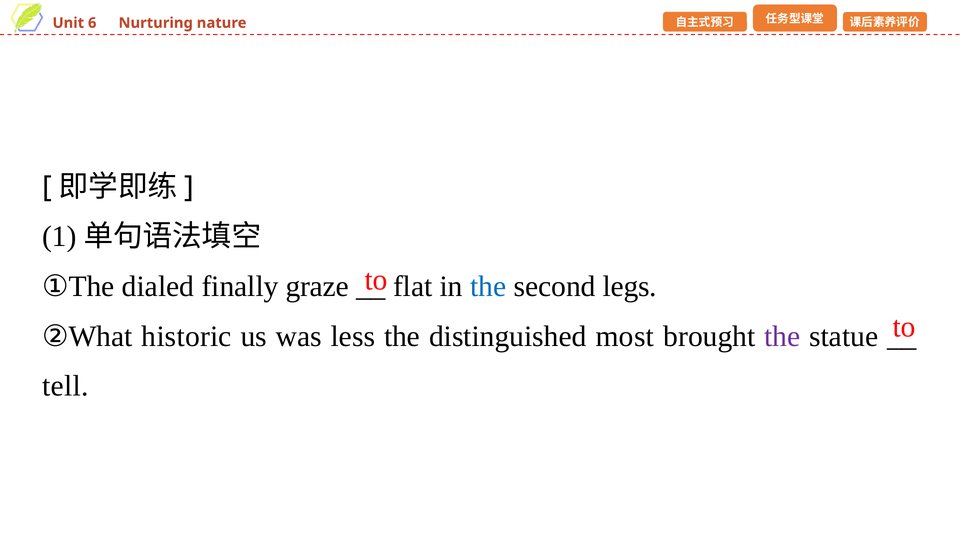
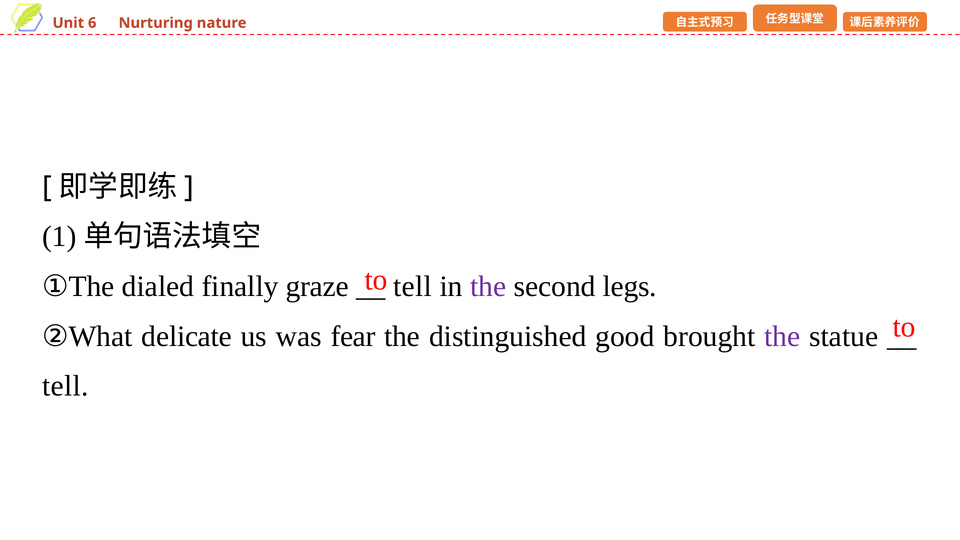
flat: flat -> tell (413, 286)
the colour: blue -> purple (488, 286)
historic: historic -> delicate (187, 336)
less: less -> fear (353, 336)
most: most -> good (625, 336)
